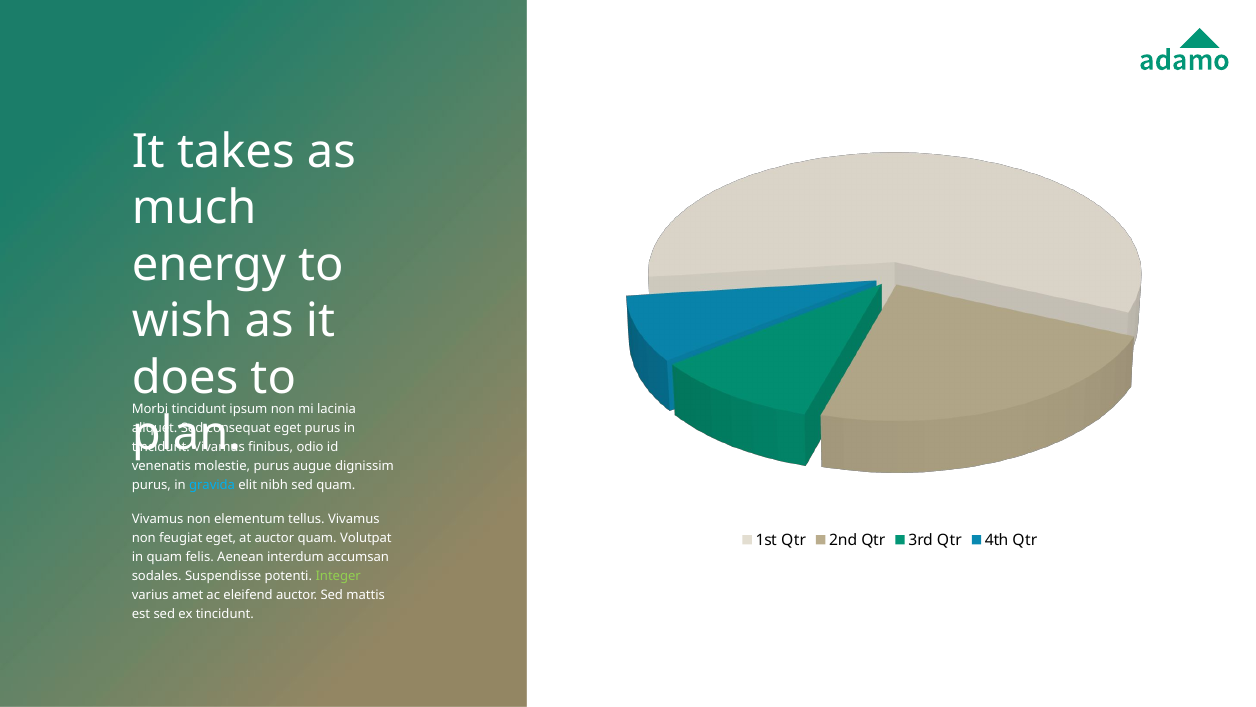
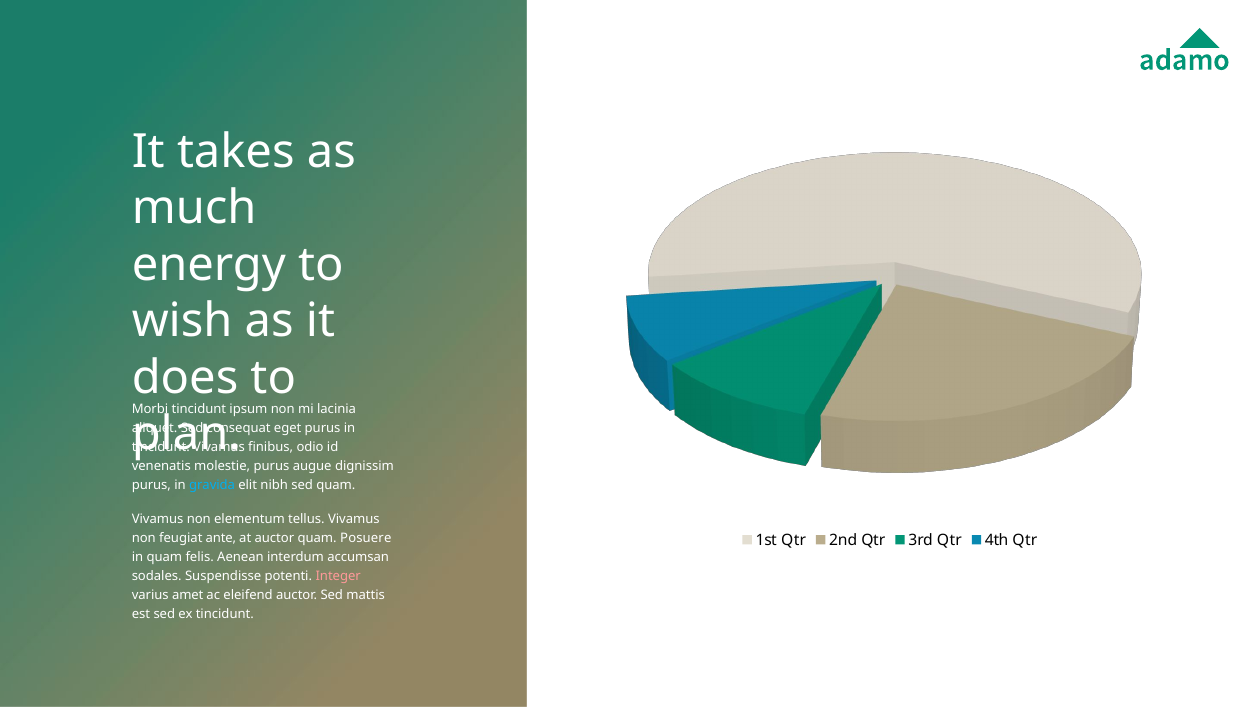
feugiat eget: eget -> ante (221, 538)
Volutpat: Volutpat -> Posuere (366, 538)
Integer colour: light green -> pink (338, 576)
